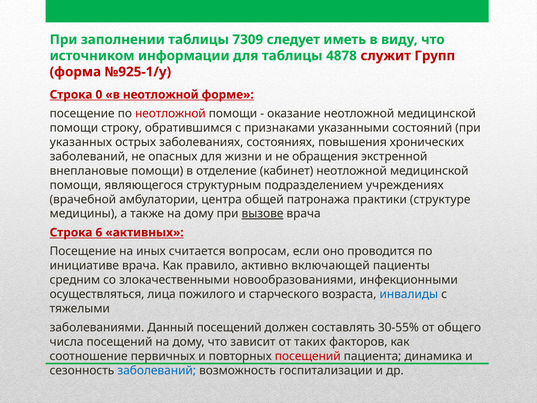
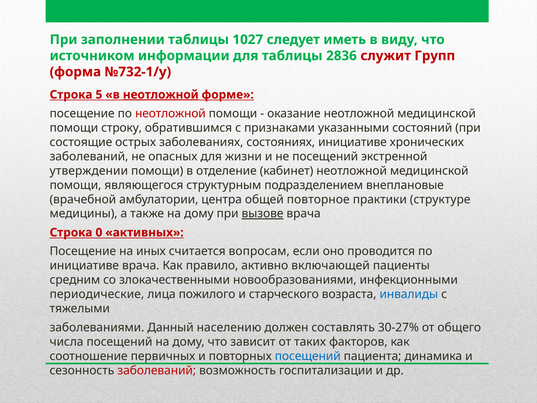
7309: 7309 -> 1027 (248, 40)
4878: 4878 -> 2836 (341, 56)
№925-1/у: №925-1/у -> №732-1/у (138, 72)
0: 0 -> 5 (99, 95)
неотложной underline: none -> present (161, 95)
указанных: указанных -> состоящие (81, 142)
состояниях повышения: повышения -> инициативе (353, 142)
не обращения: обращения -> посещений (325, 156)
внеплановые: внеплановые -> утверждении (89, 171)
учреждениях: учреждениях -> внеплановые (405, 185)
патронажа: патронажа -> повторное (318, 199)
6: 6 -> 0 (99, 232)
осуществляться: осуществляться -> периодические (97, 294)
Данный посещений: посещений -> населению (229, 327)
30-55%: 30-55% -> 30-27% (398, 327)
посещений colour: red -> blue (308, 356)
заболеваний colour: blue -> red (157, 370)
